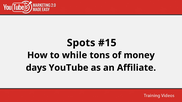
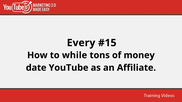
Spots: Spots -> Every (81, 43)
days: days -> date (36, 68)
